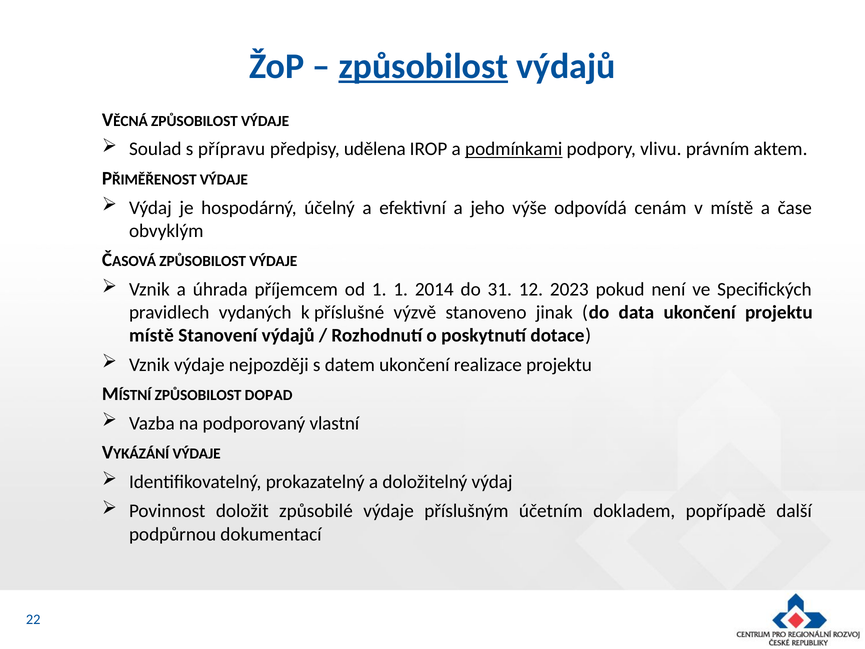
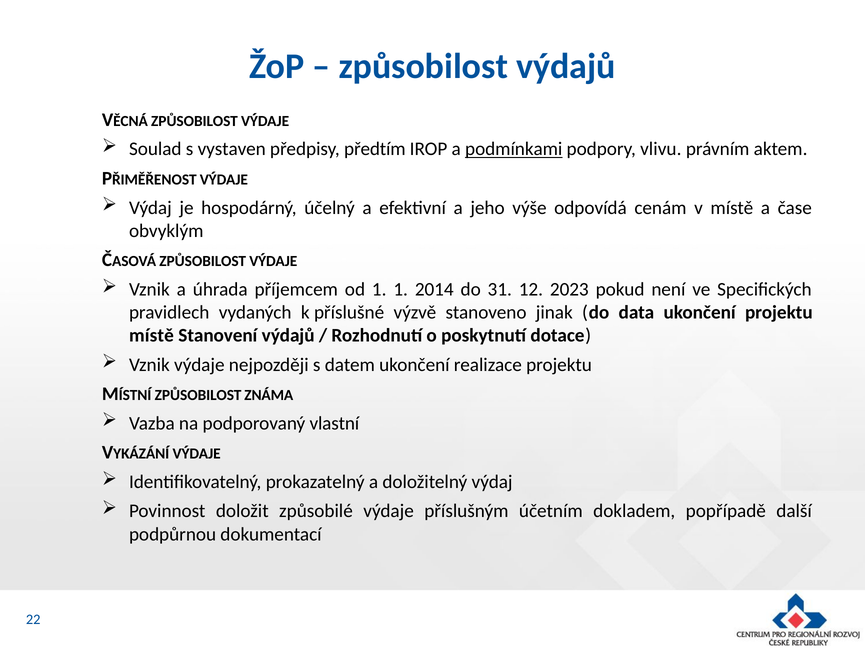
způsobilost underline: present -> none (423, 66)
přípravu: přípravu -> vystaven (232, 149)
udělena: udělena -> předtím (375, 149)
DOPAD: DOPAD -> ZNÁMA (269, 395)
